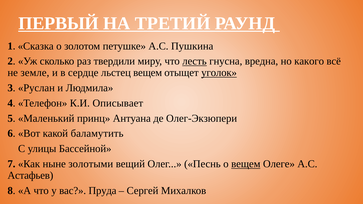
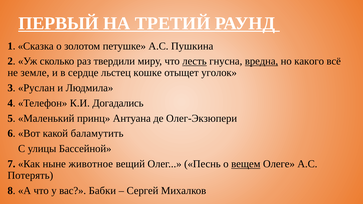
вредна underline: none -> present (262, 61)
льстец вещем: вещем -> кошке (148, 73)
уголок underline: present -> none (219, 73)
Описывает: Описывает -> Догадались (118, 103)
золотыми: золотыми -> животное (91, 164)
Астафьев: Астафьев -> Потерять (30, 175)
Пруда: Пруда -> Бабки (102, 191)
